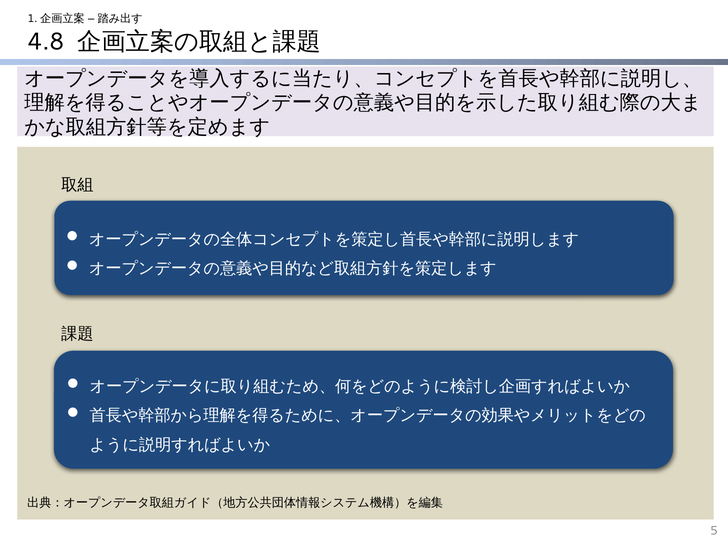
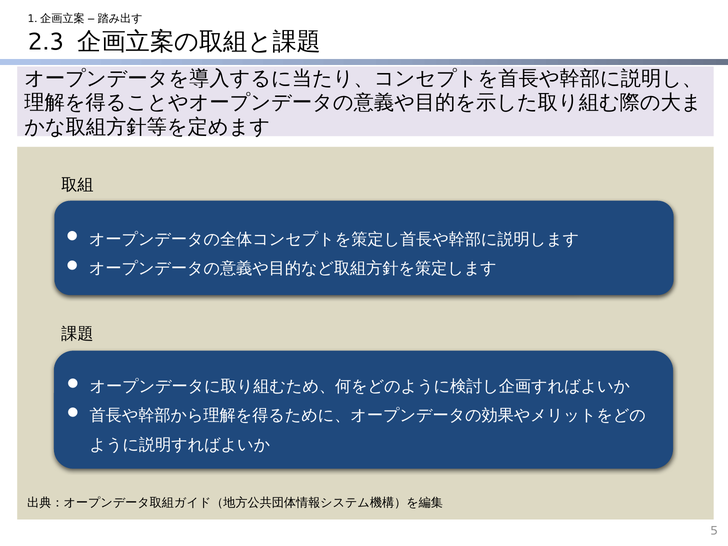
4.8: 4.8 -> 2.3 (46, 42)
